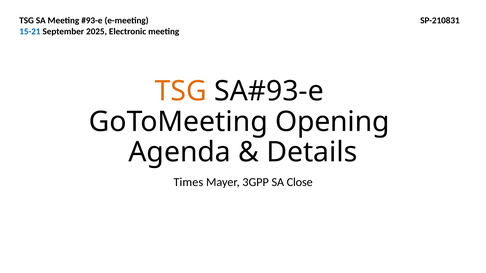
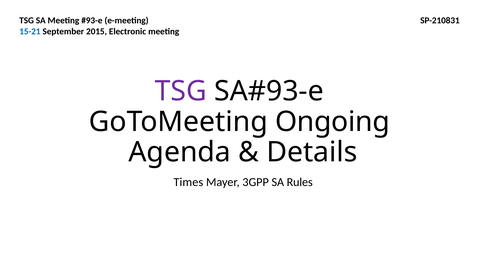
2025: 2025 -> 2015 (97, 31)
TSG colour: orange -> purple (181, 91)
Opening: Opening -> Ongoing (332, 122)
Close: Close -> Rules (300, 182)
